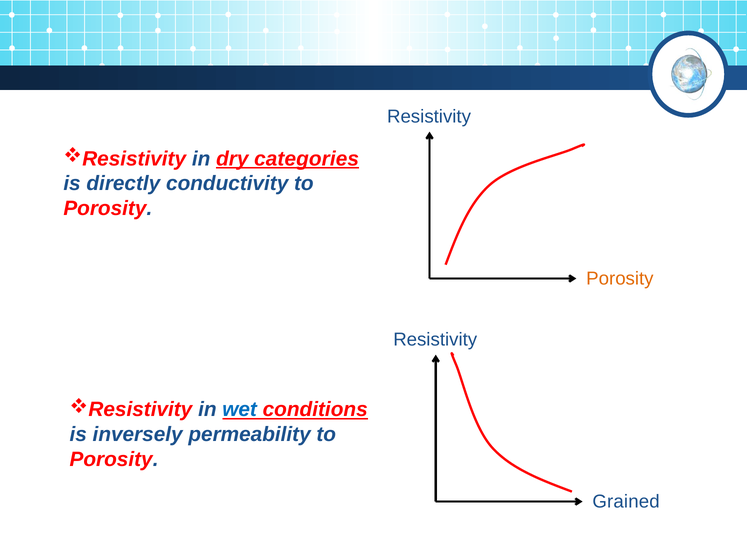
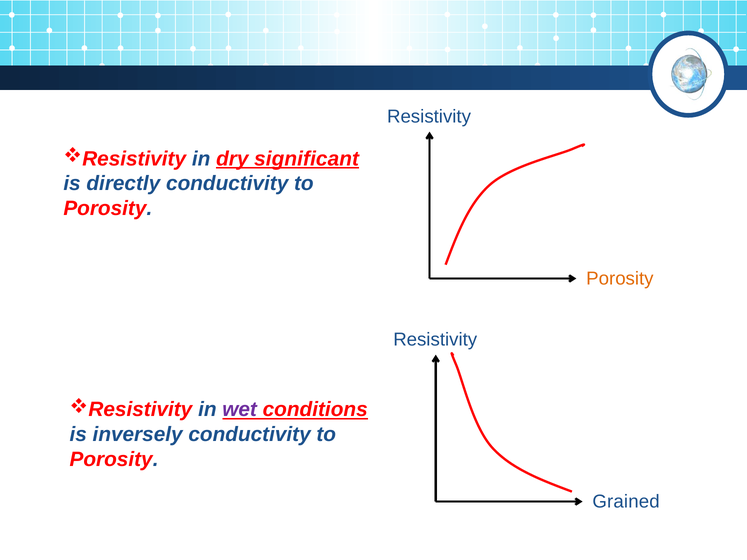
categories: categories -> significant (307, 159)
wet colour: blue -> purple (240, 410)
inversely permeability: permeability -> conductivity (250, 435)
